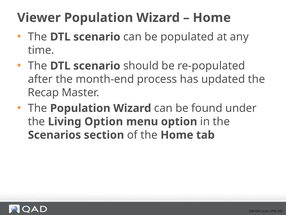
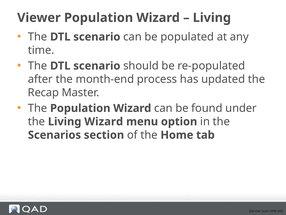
Home: Home -> Living (212, 18)
Living Option: Option -> Wizard (104, 121)
